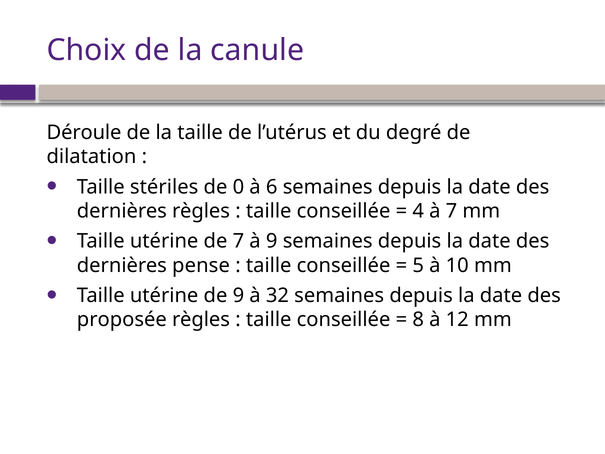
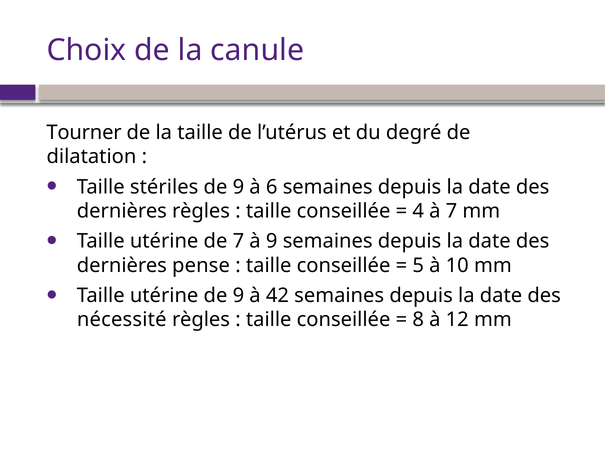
Déroule: Déroule -> Tourner (84, 132)
0: 0 -> 9 (238, 187)
32: 32 -> 42 (277, 295)
proposée: proposée -> nécessité (122, 320)
